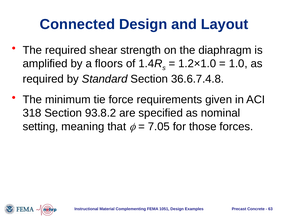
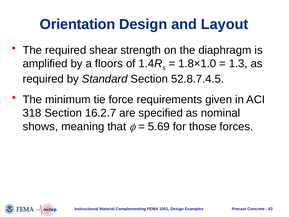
Connected: Connected -> Orientation (77, 24)
1.2×1.0: 1.2×1.0 -> 1.8×1.0 (197, 64)
1.0: 1.0 -> 1.3 (238, 64)
36.6.7.4.8: 36.6.7.4.8 -> 52.8.7.4.5 (198, 79)
93.8.2: 93.8.2 -> 16.2.7 (101, 113)
setting: setting -> shows (40, 126)
7.05: 7.05 -> 5.69 (159, 126)
